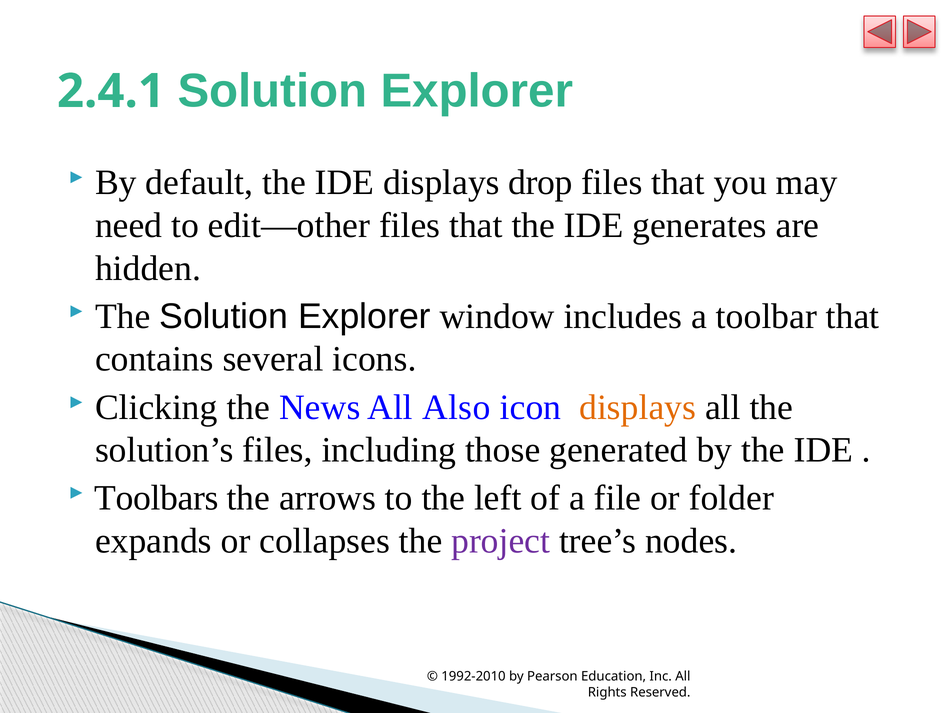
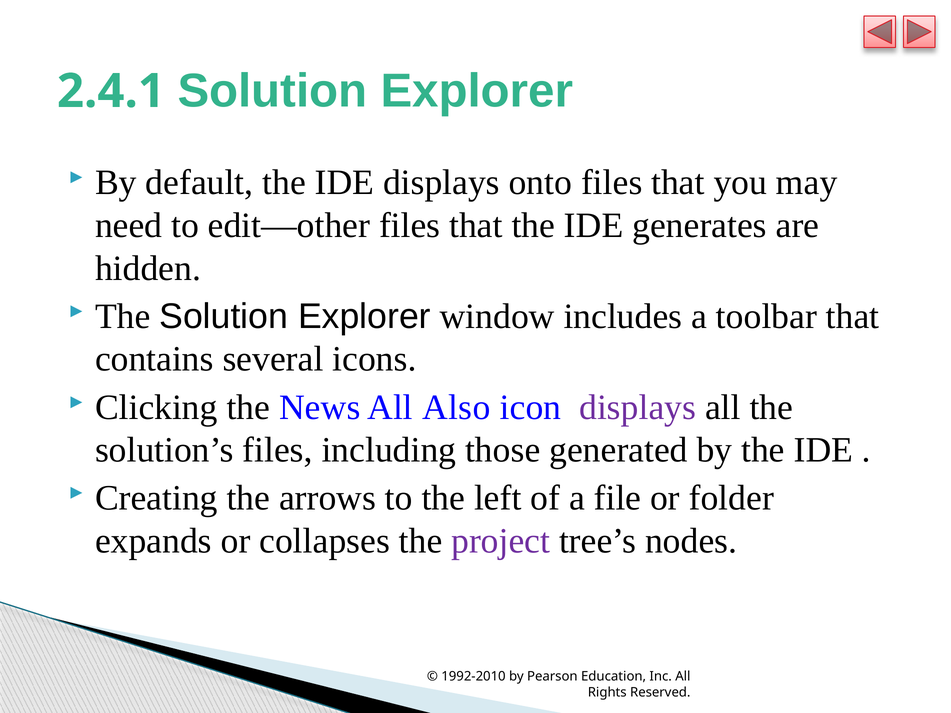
drop: drop -> onto (540, 183)
displays colour: orange -> purple (638, 407)
Toolbars: Toolbars -> Creating (156, 498)
